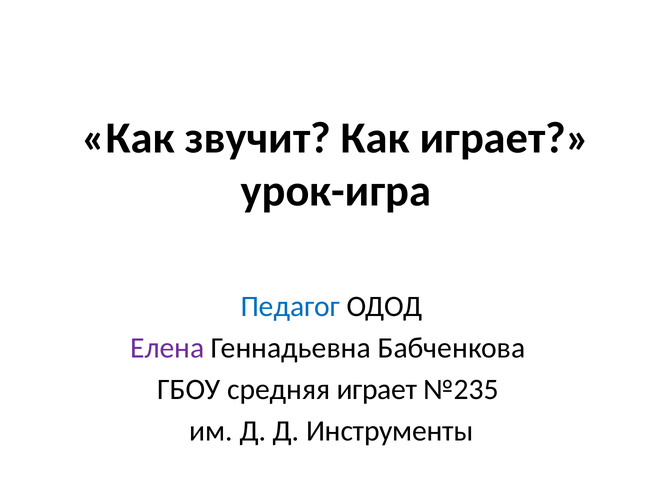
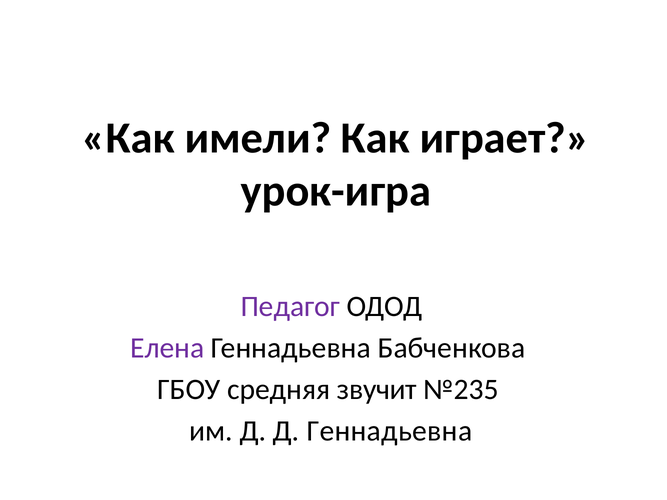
звучит: звучит -> имели (258, 138)
Педагог colour: blue -> purple (290, 307)
средняя играет: играет -> звучит (377, 390)
Д Инструменты: Инструменты -> Геннадьевна (389, 431)
